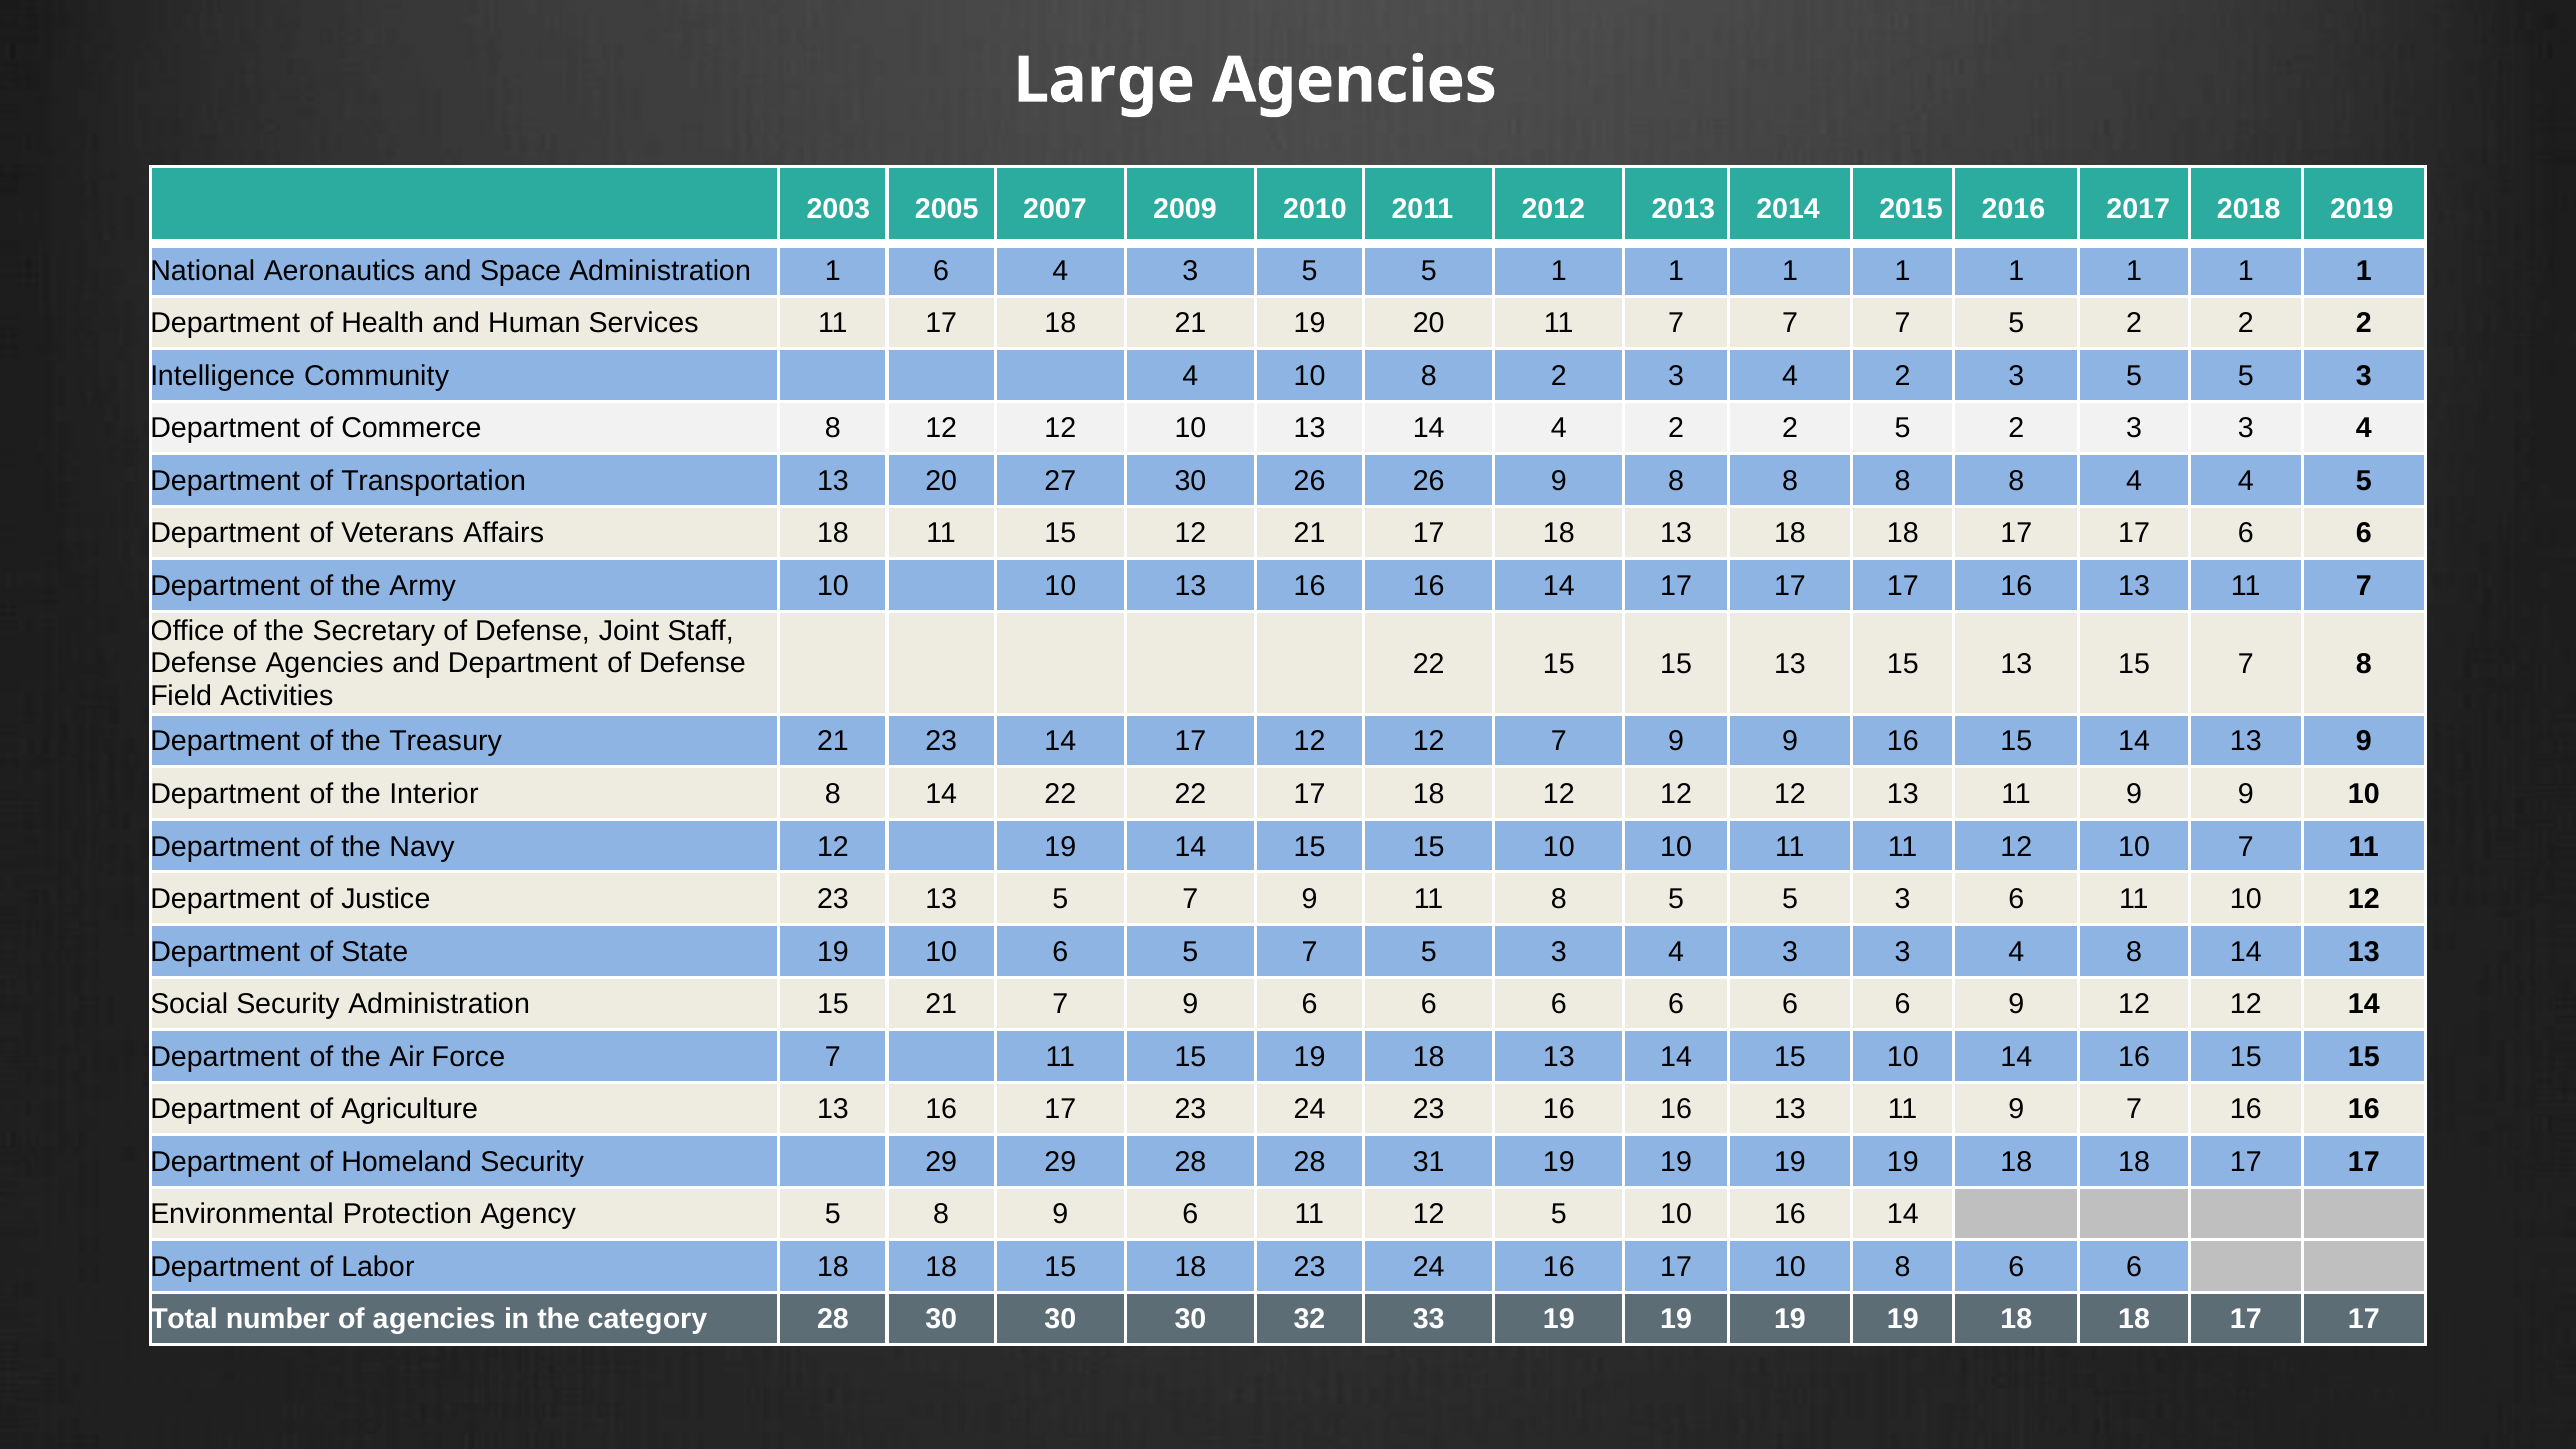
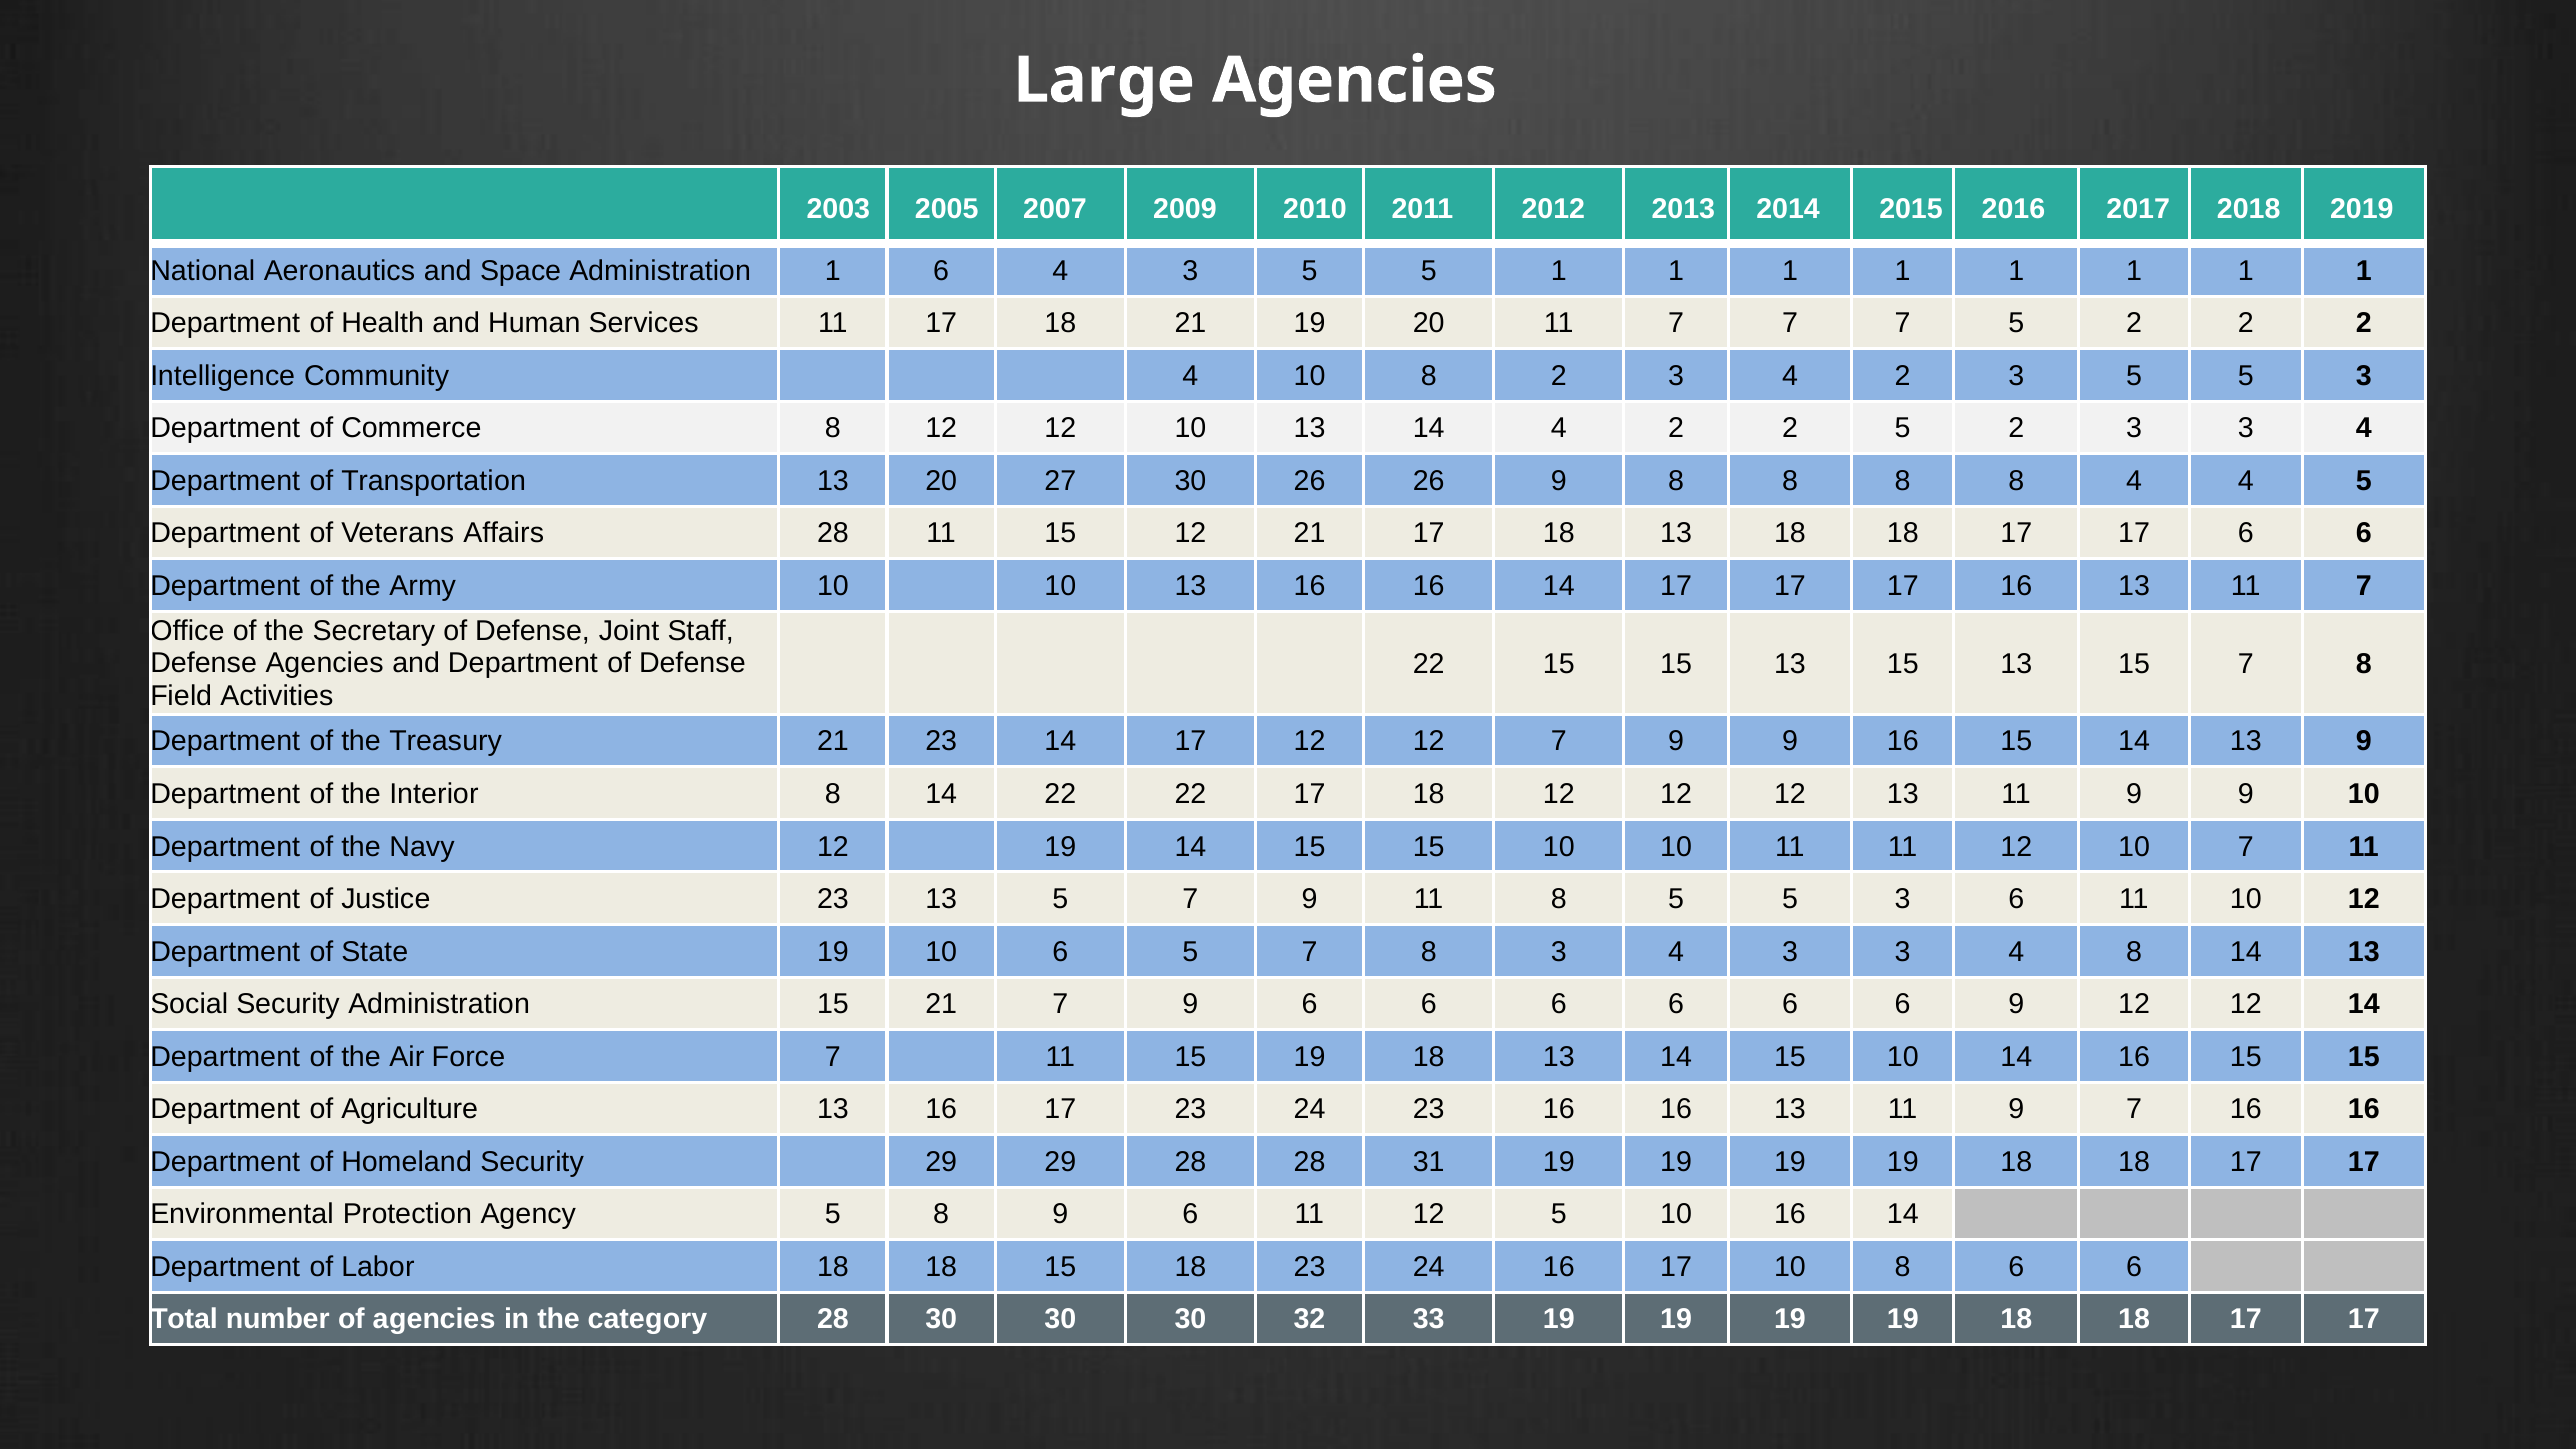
Affairs 18: 18 -> 28 (833, 534)
5 7 5: 5 -> 8 (1429, 952)
